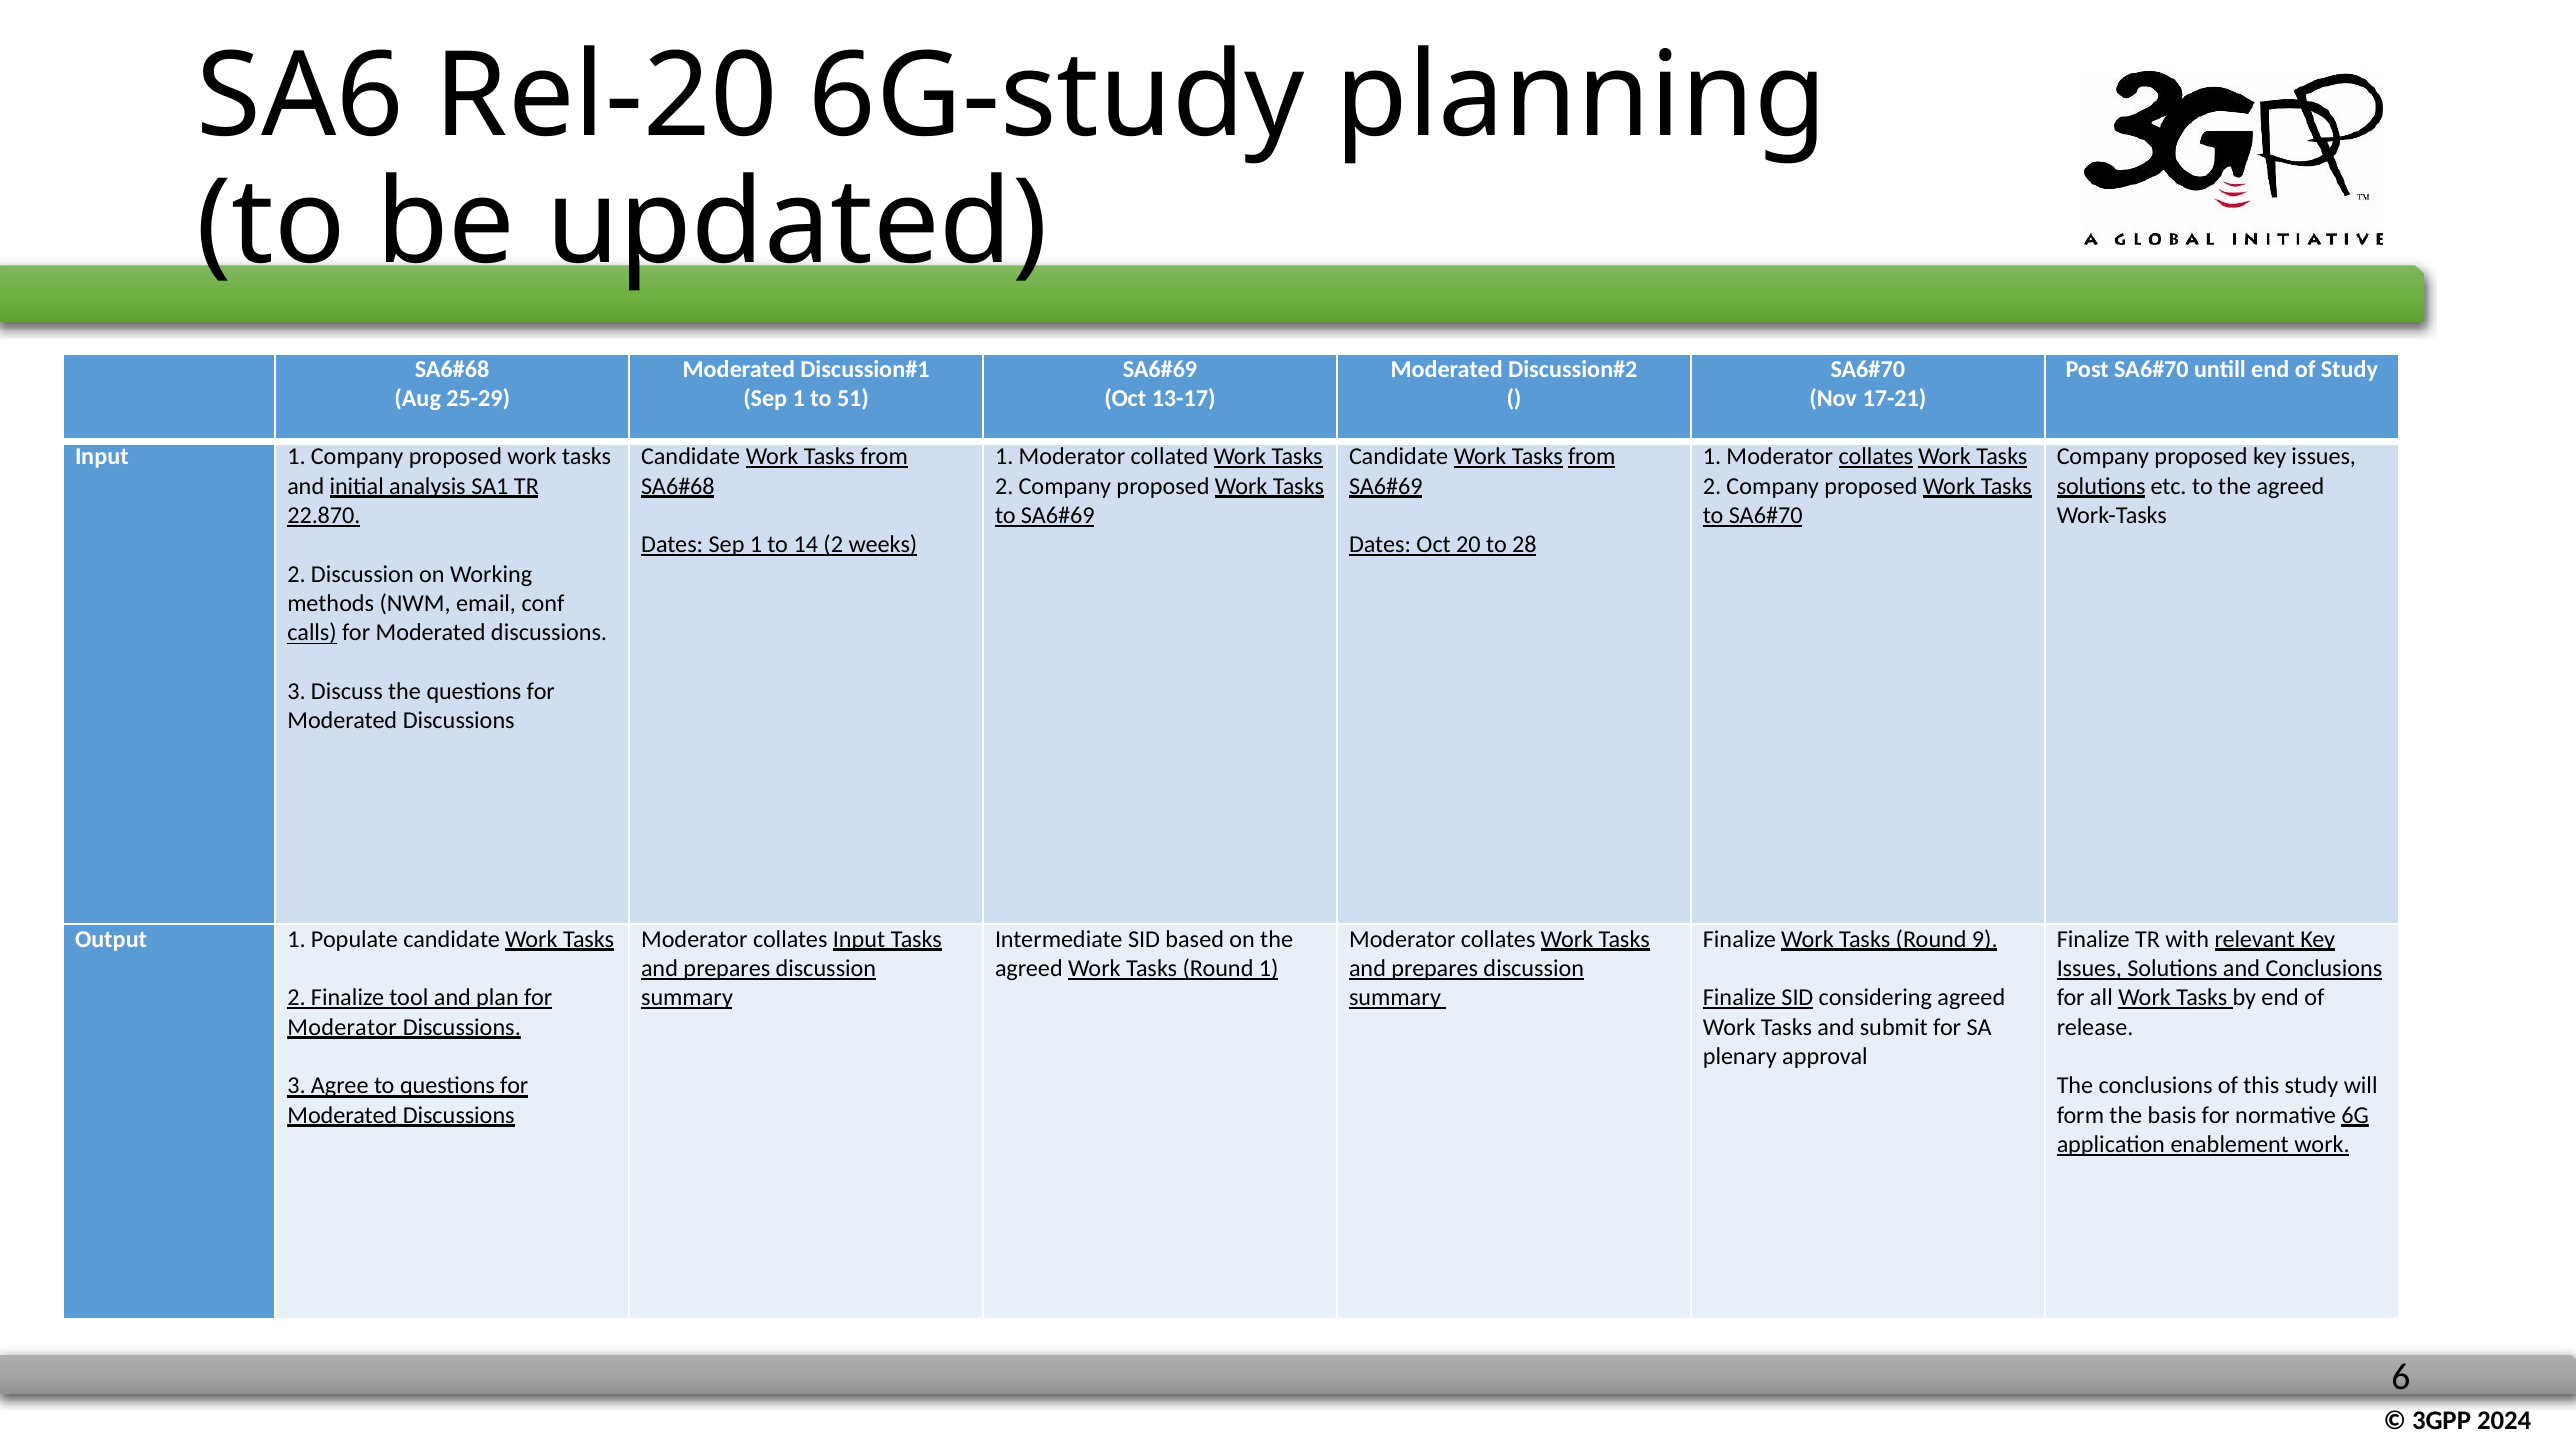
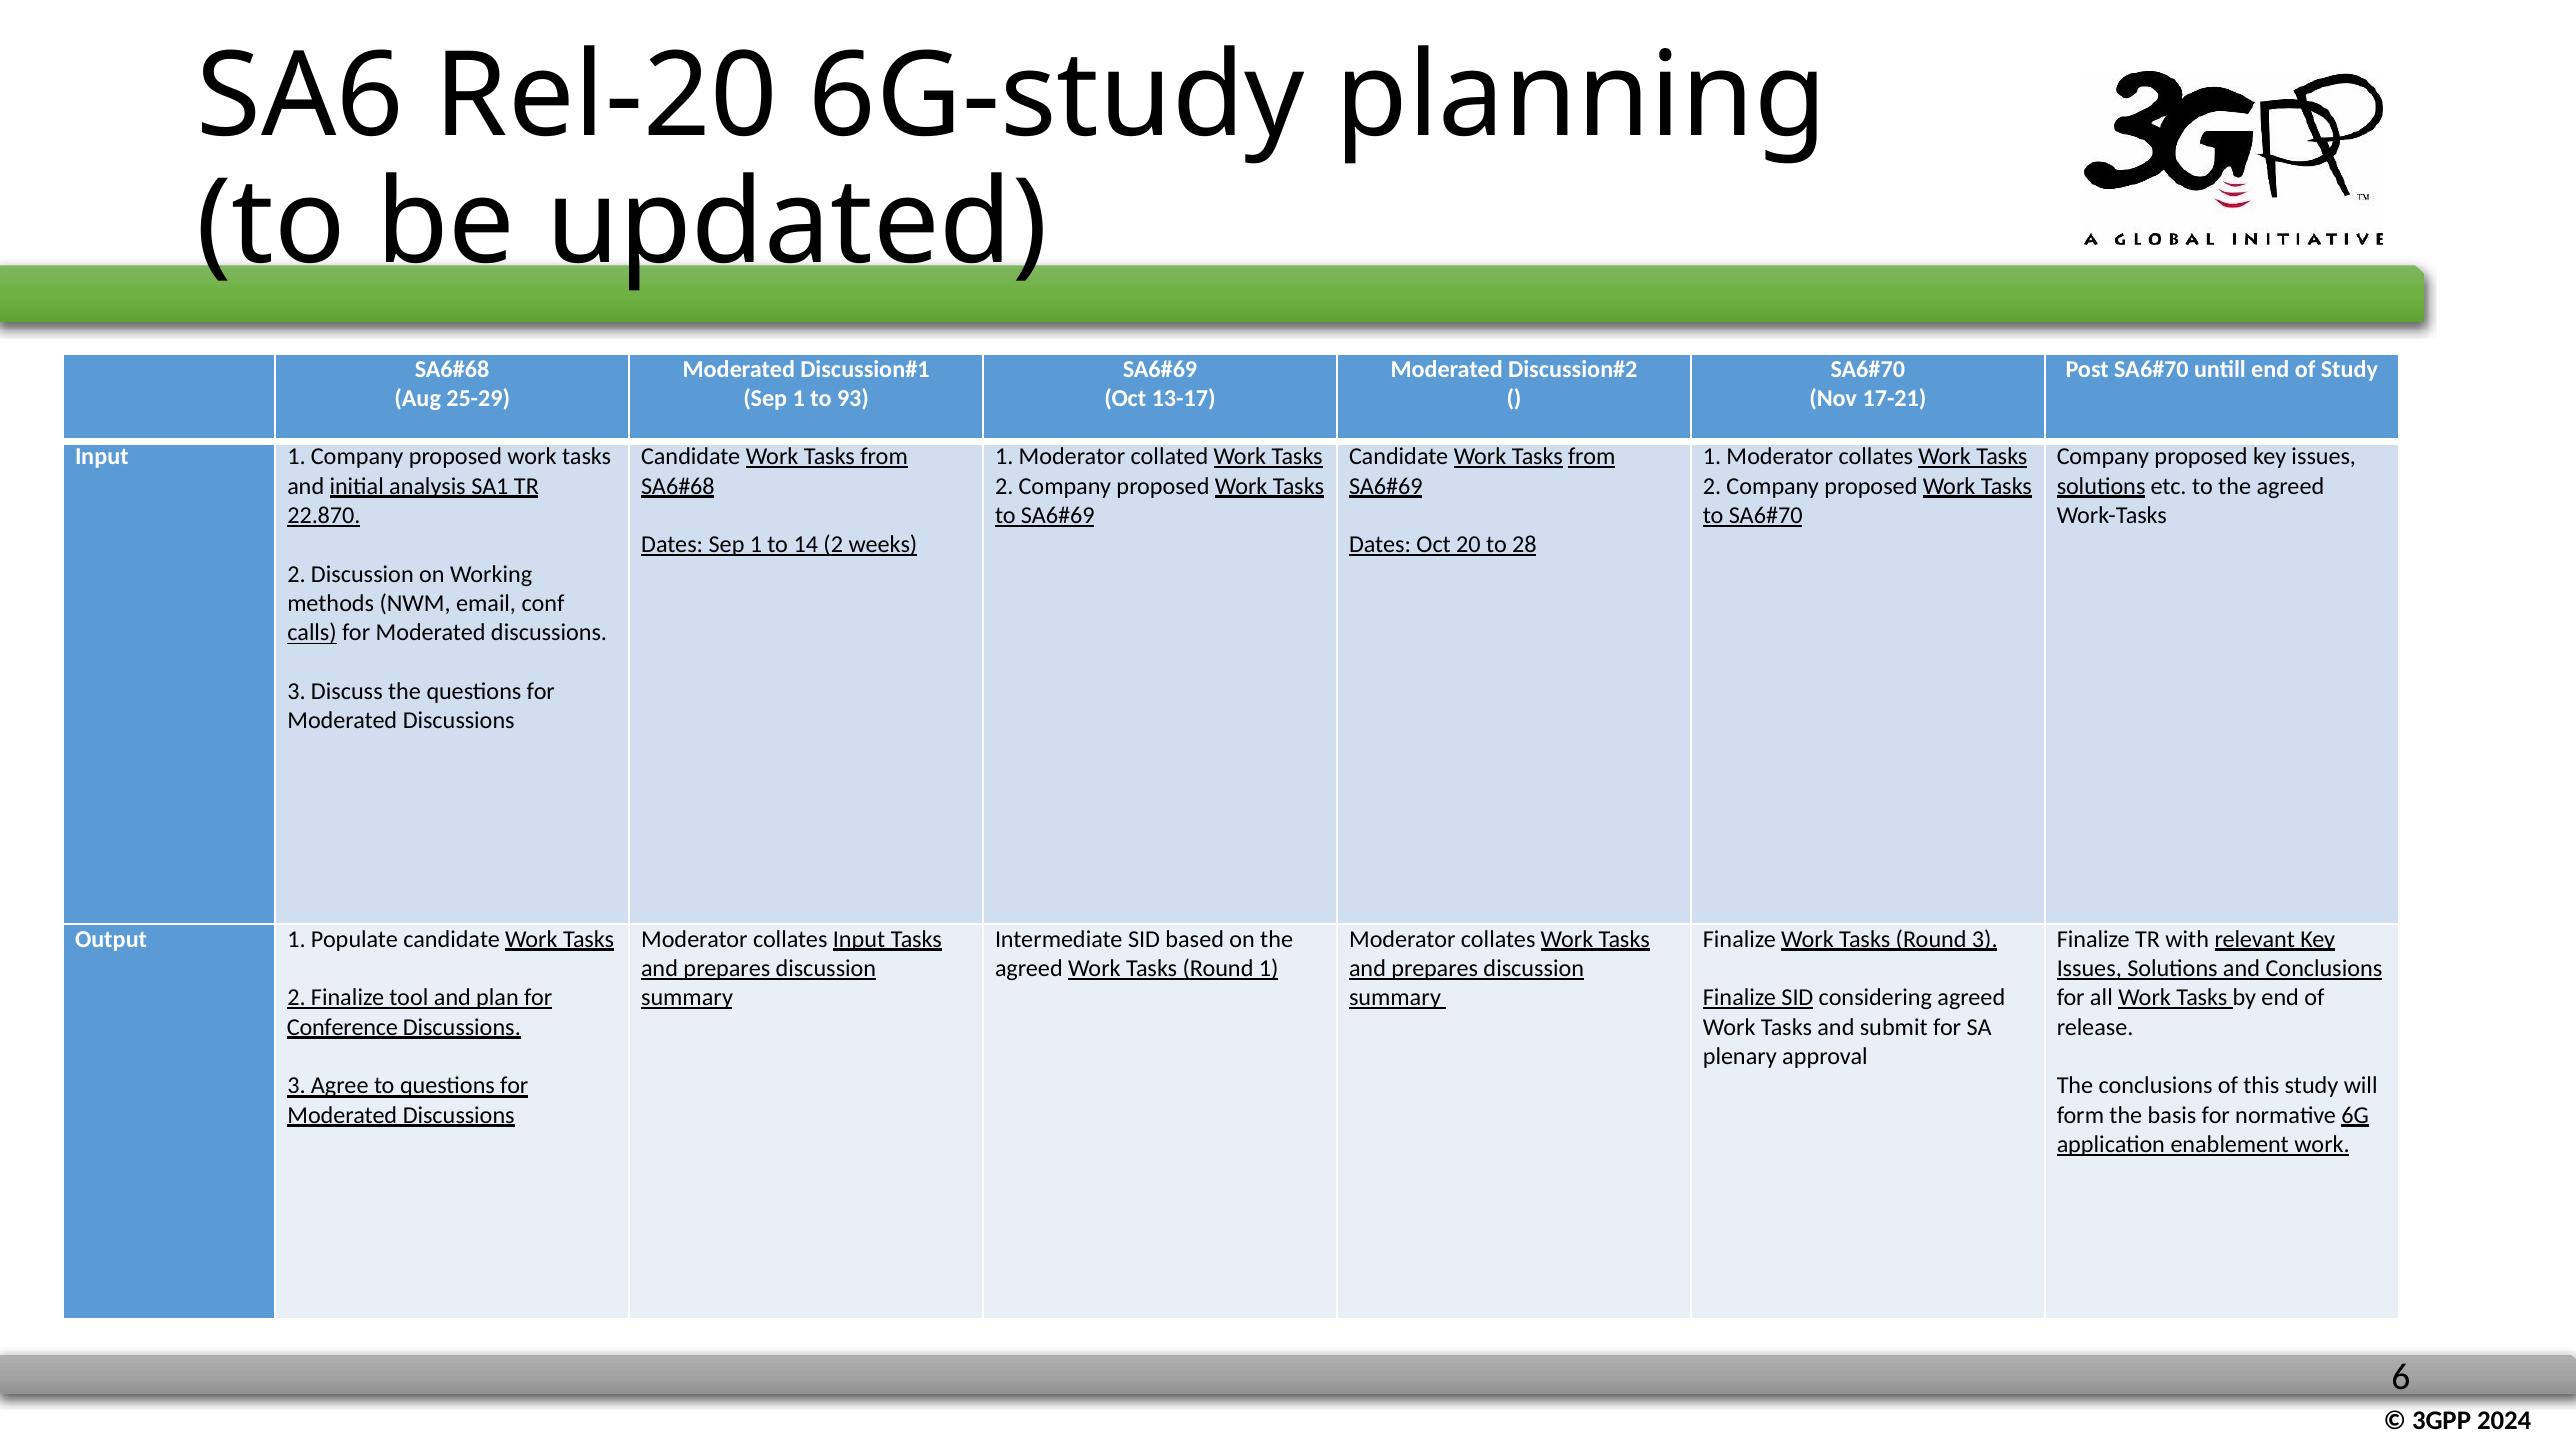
51: 51 -> 93 (853, 398)
collates underline: present -> none (1876, 457)
Round 9: 9 -> 3 (1985, 939)
Moderator: Moderator -> Conference (342, 1027)
